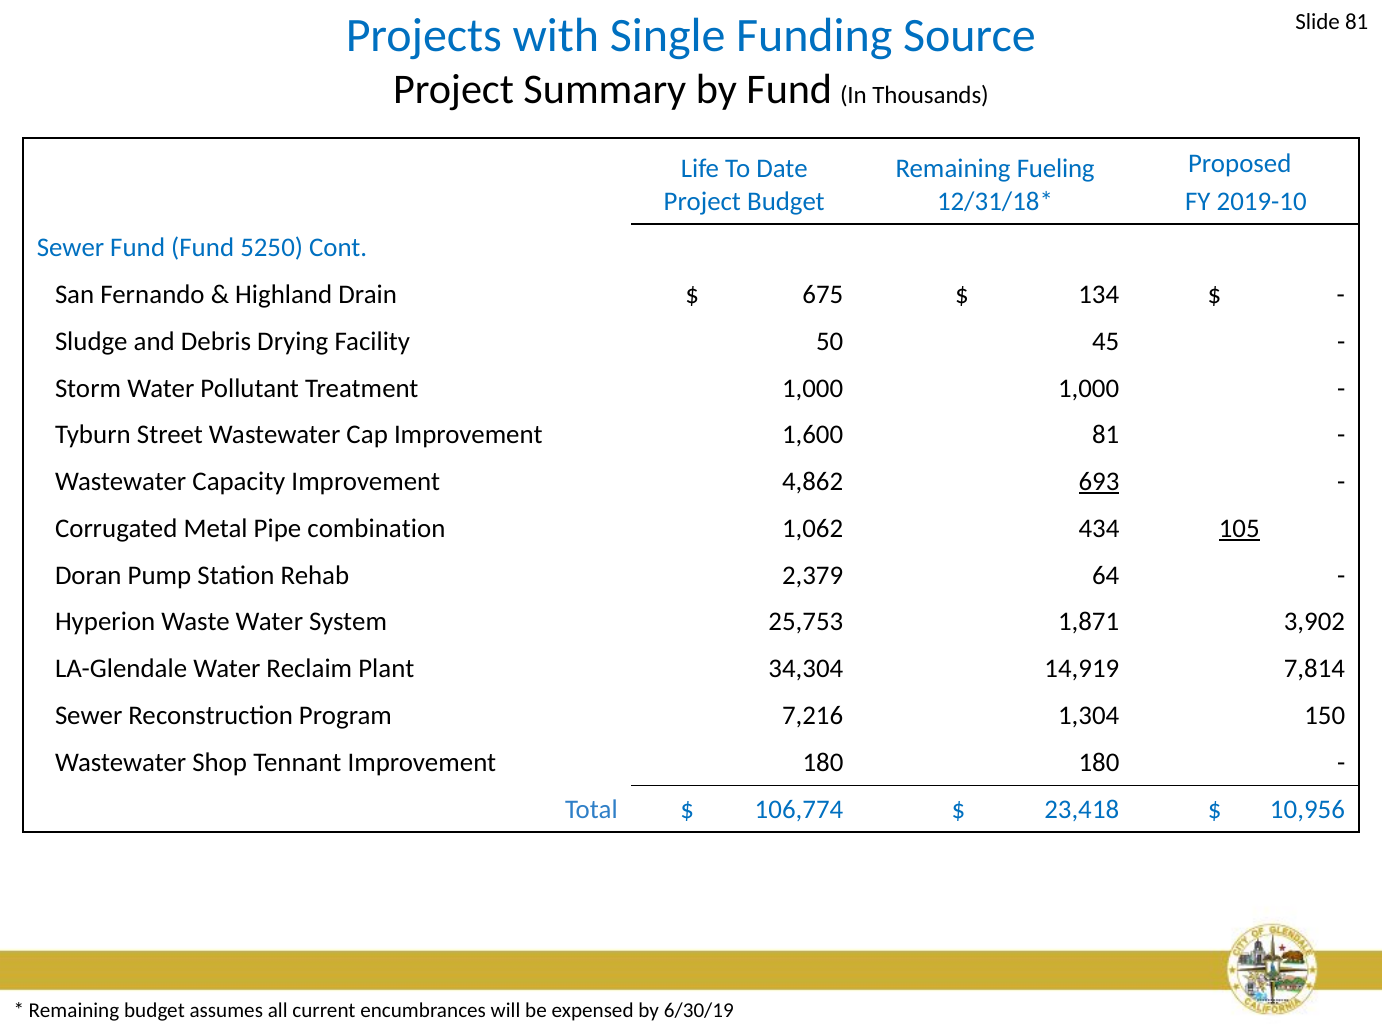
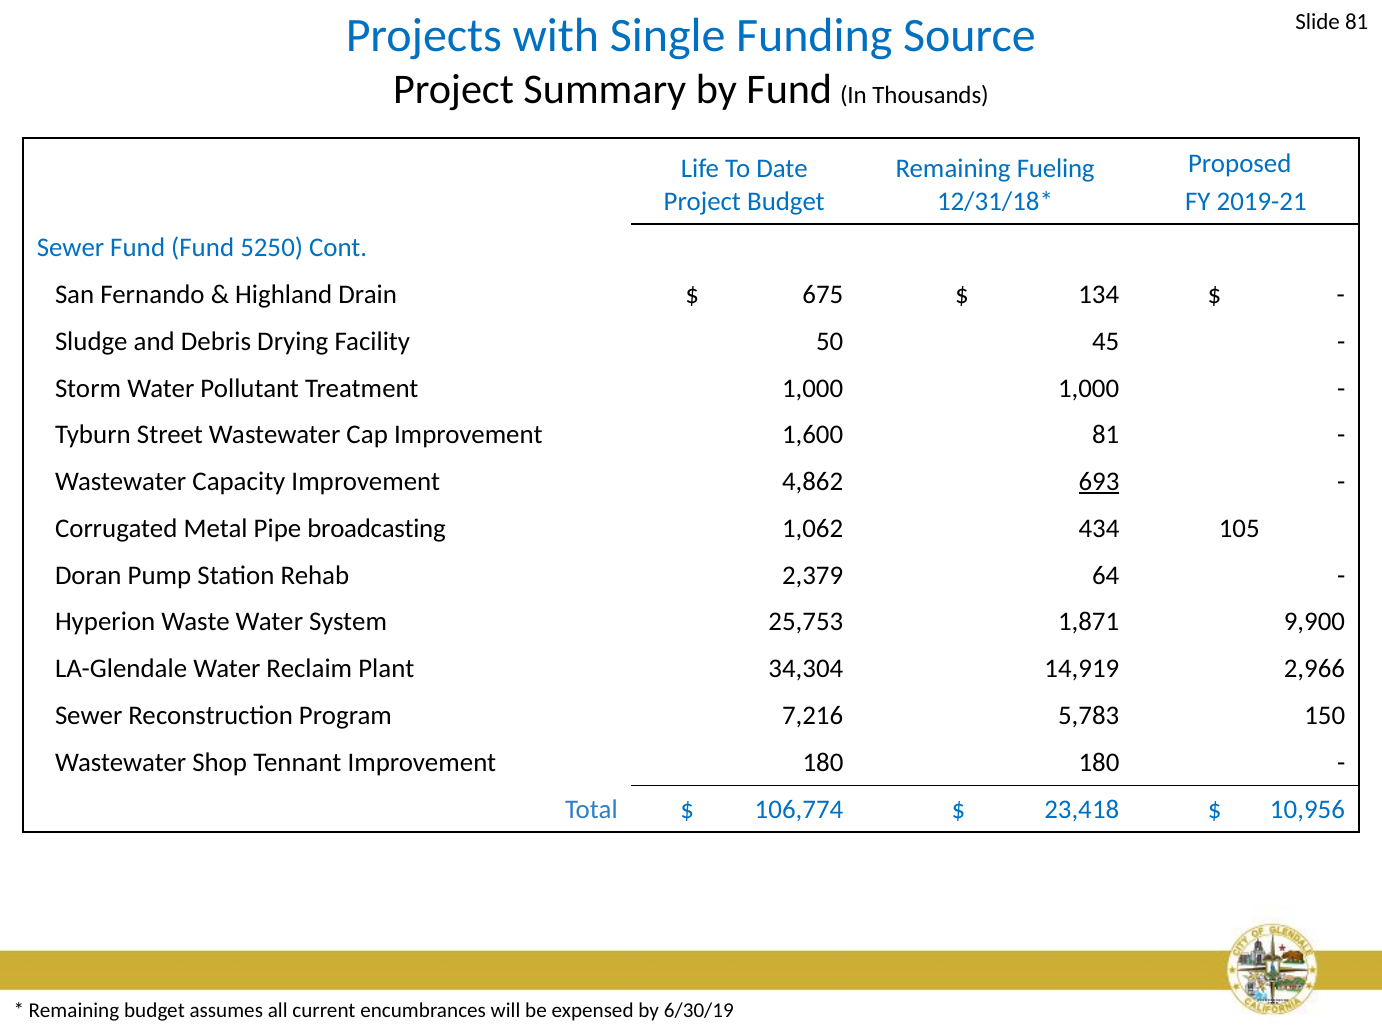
2019-10: 2019-10 -> 2019-21 (1262, 201)
combination: combination -> broadcasting (377, 529)
105 underline: present -> none (1239, 529)
3,902: 3,902 -> 9,900 (1314, 622)
7,814: 7,814 -> 2,966 (1314, 669)
1,304: 1,304 -> 5,783 (1089, 716)
